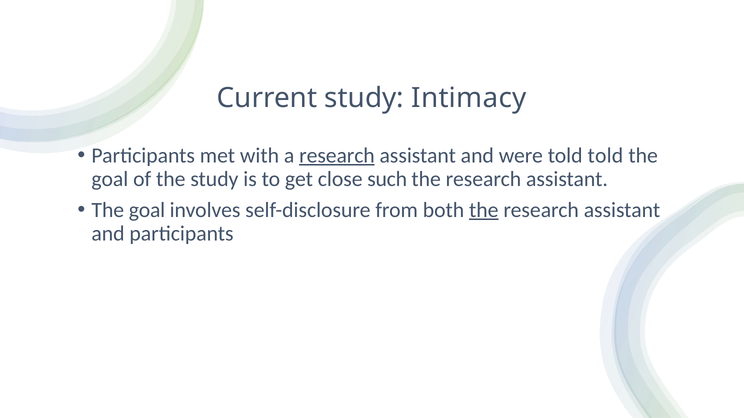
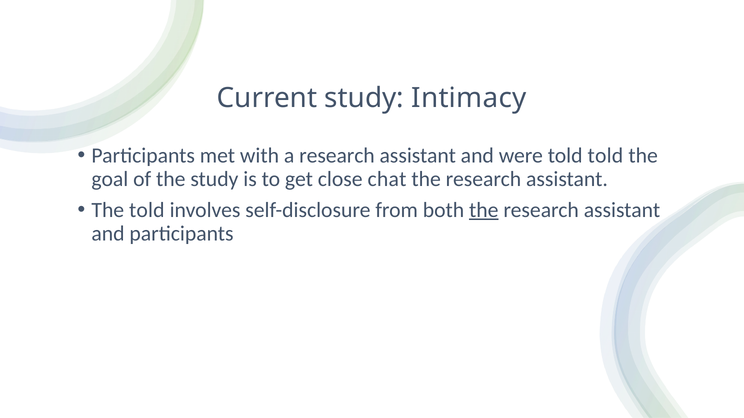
research underline: present -> none (337, 156)
such: such -> chat (387, 179)
goal: goal -> told (147, 210)
